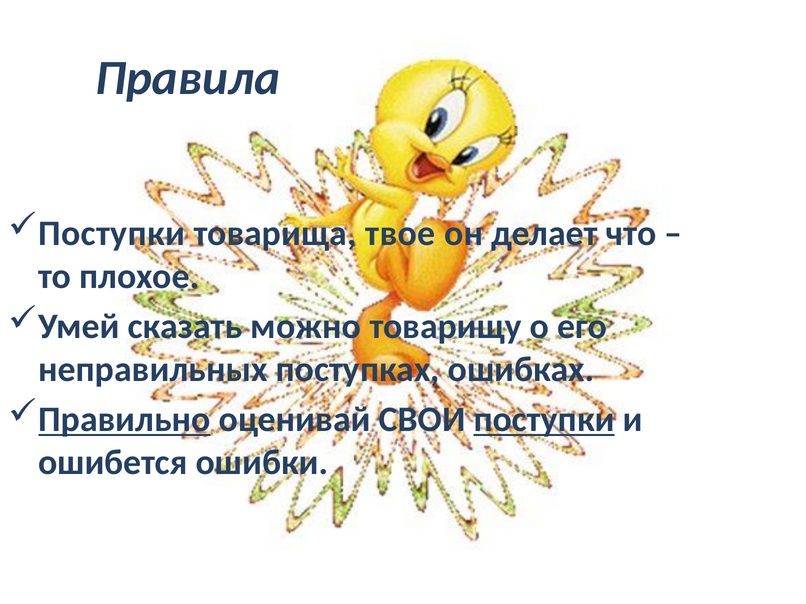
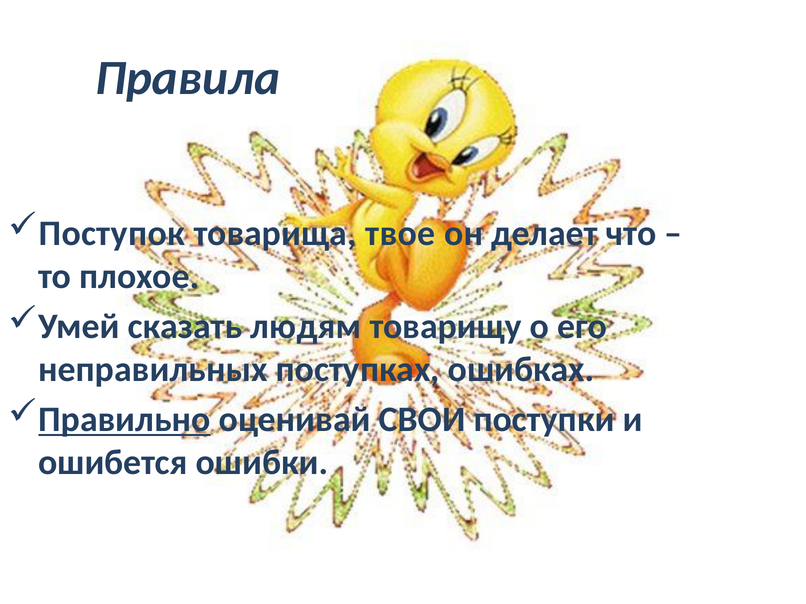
Поступки: Поступки -> Поступок (112, 234)
можно: можно -> людям (306, 327)
поступки underline: present -> none (544, 420)
